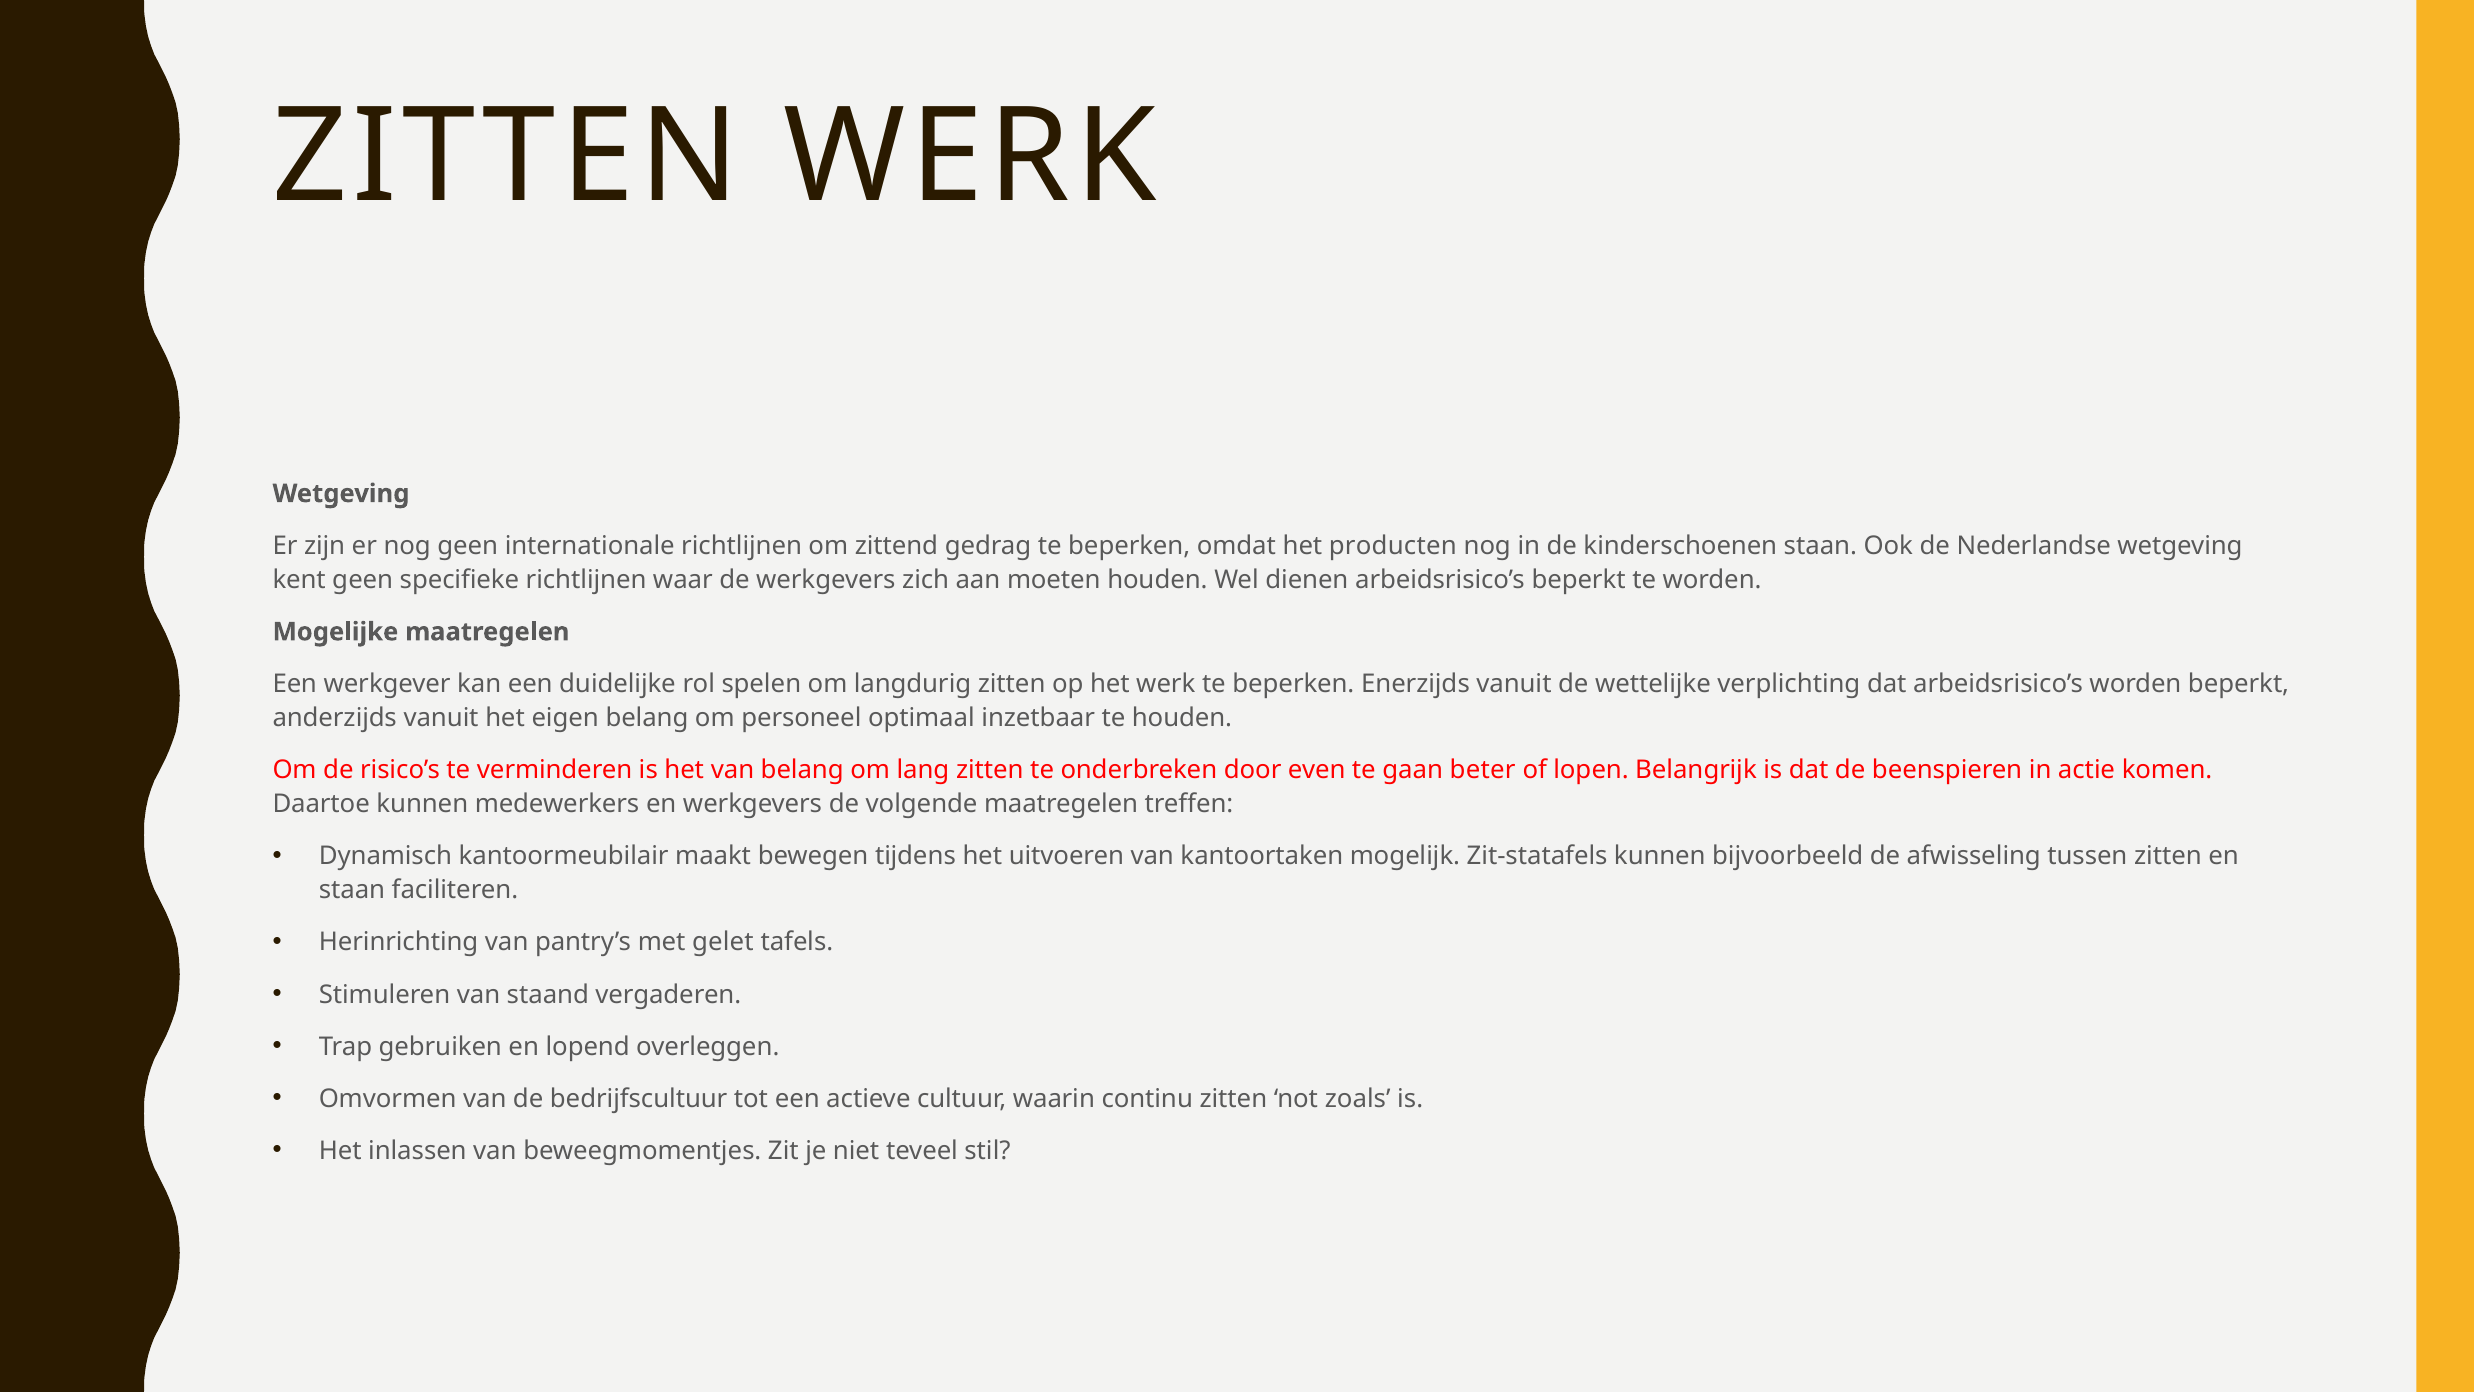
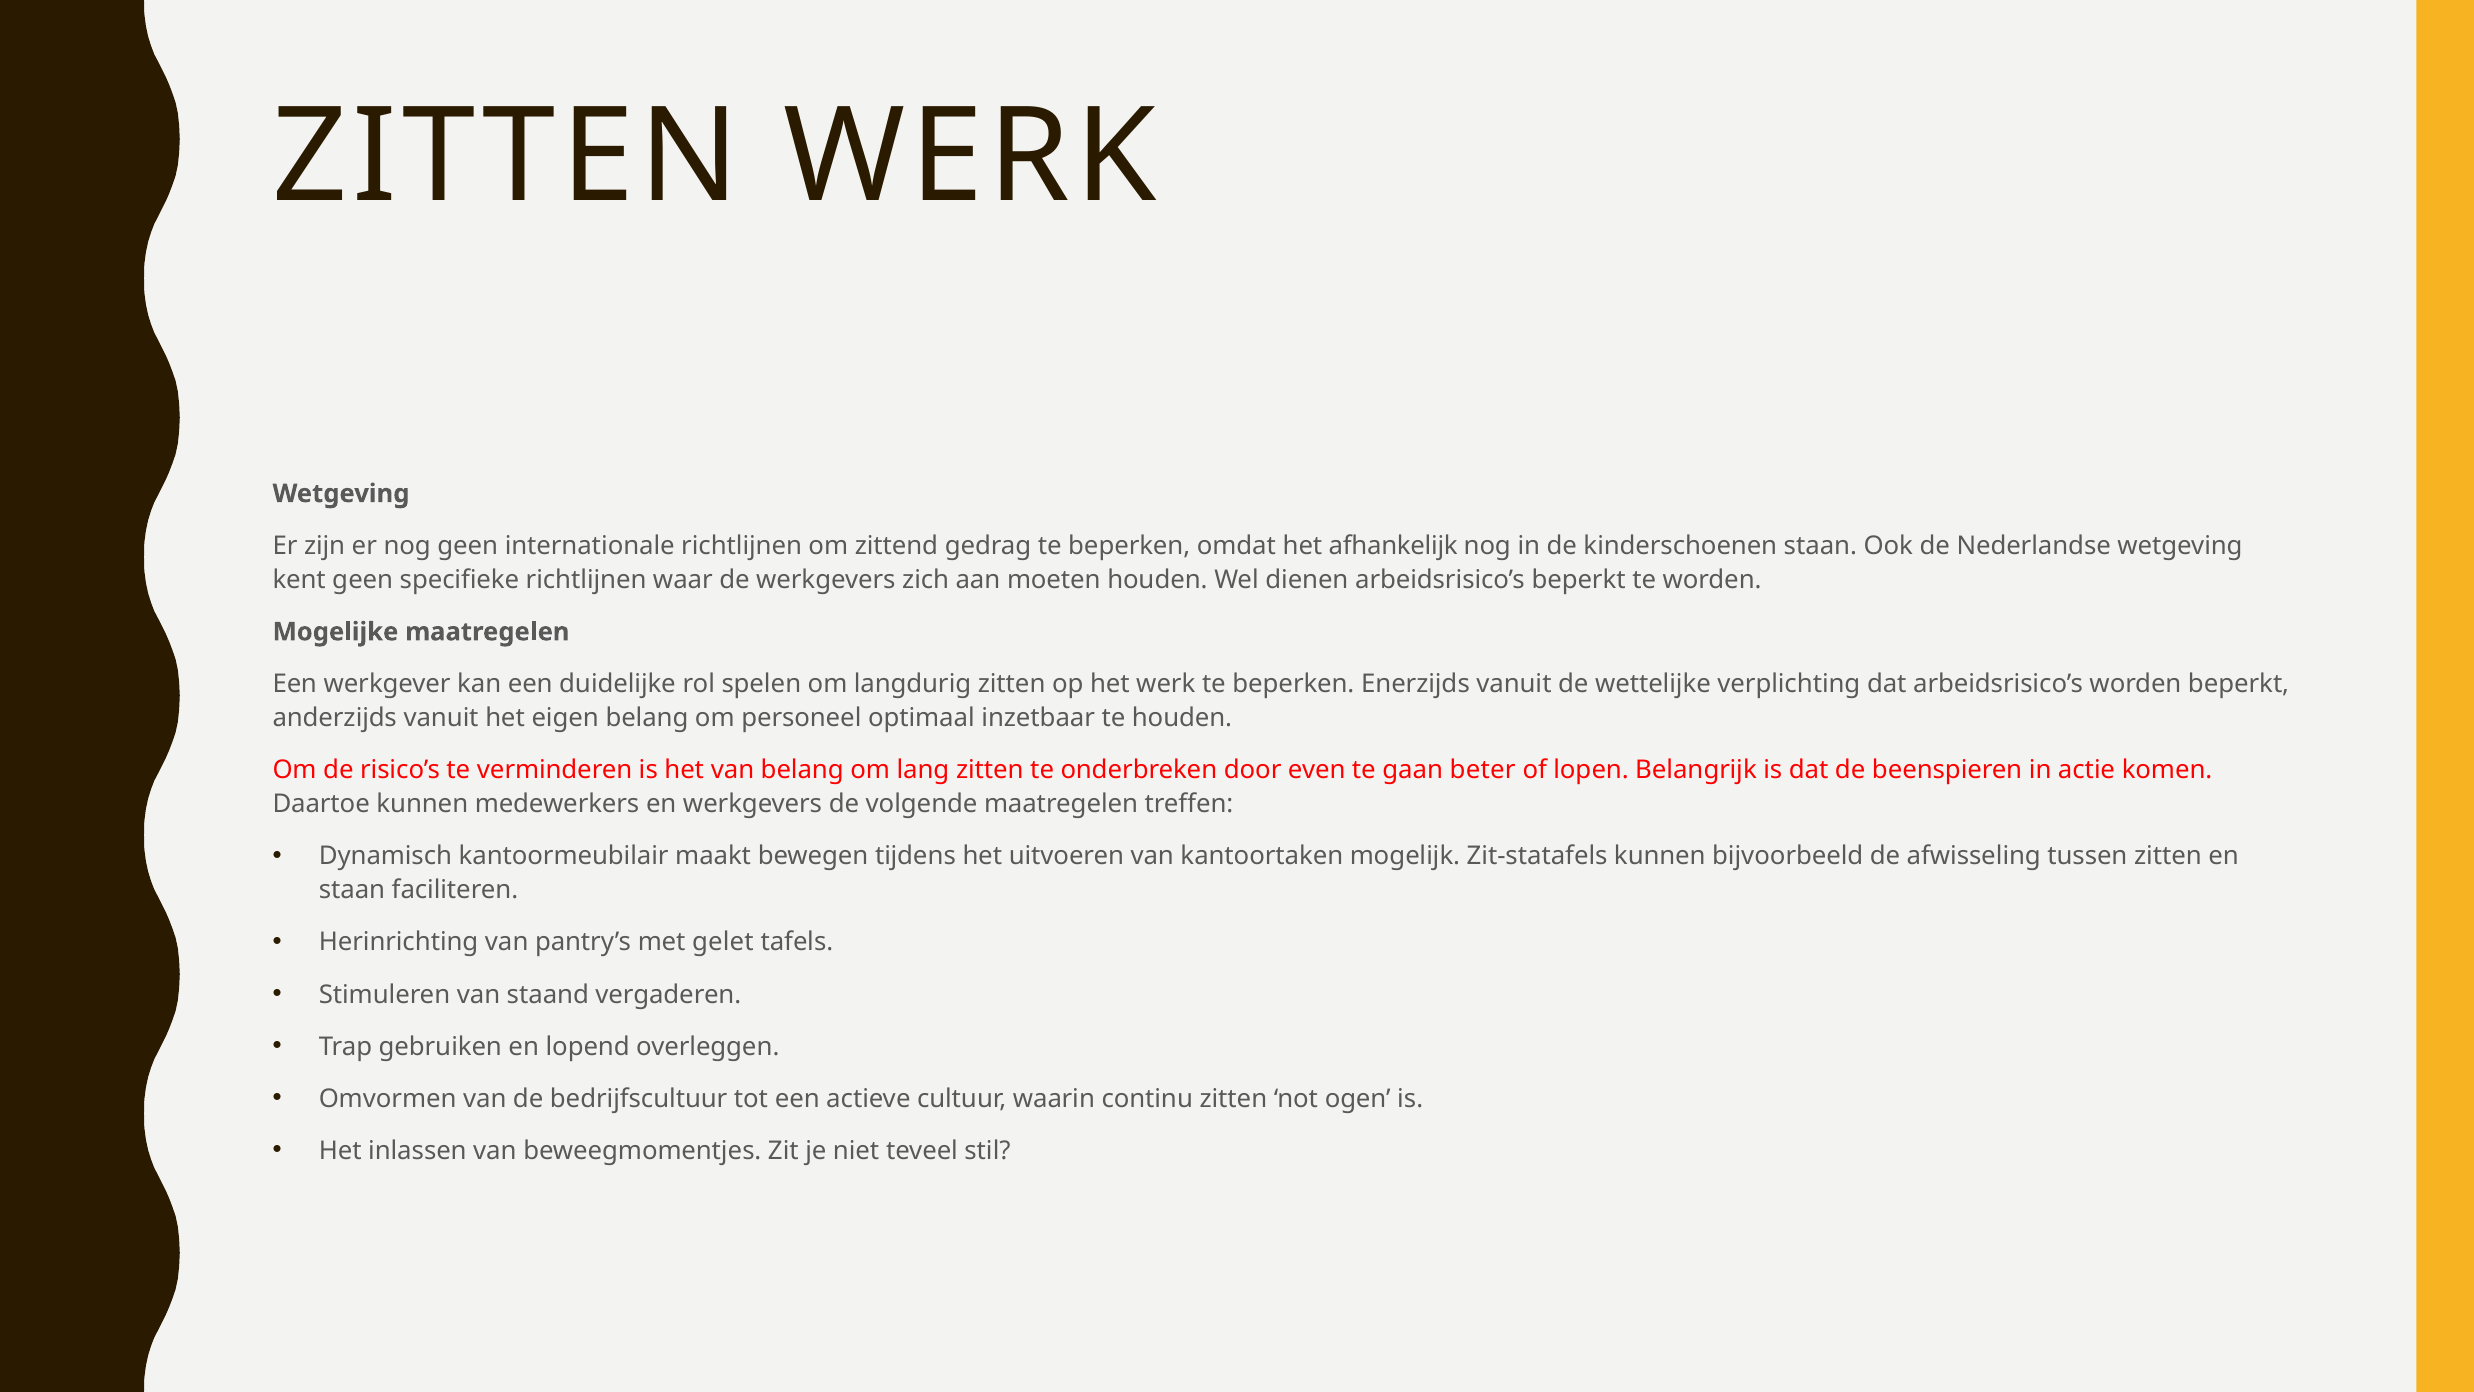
producten: producten -> afhankelijk (1393, 546)
zoals: zoals -> ogen (1358, 1098)
